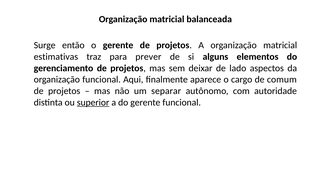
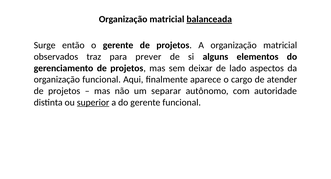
balanceada underline: none -> present (209, 19)
estimativas: estimativas -> observados (56, 57)
comum: comum -> atender (282, 80)
